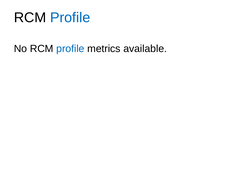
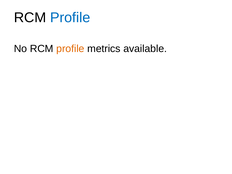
profile colour: blue -> orange (70, 49)
